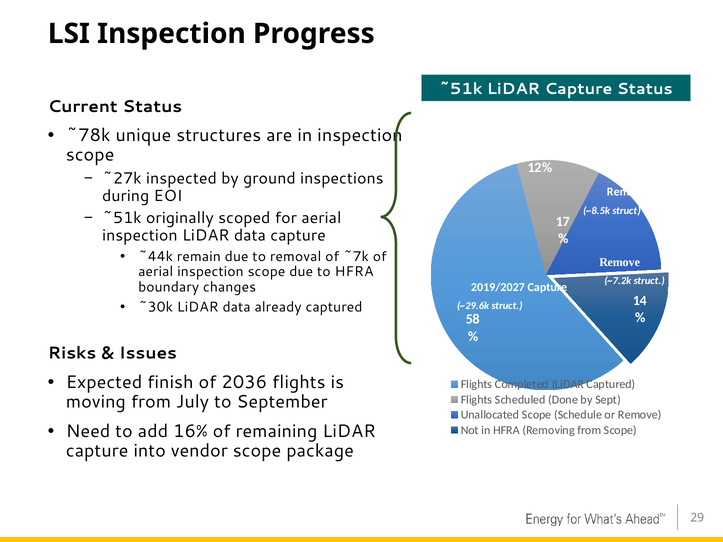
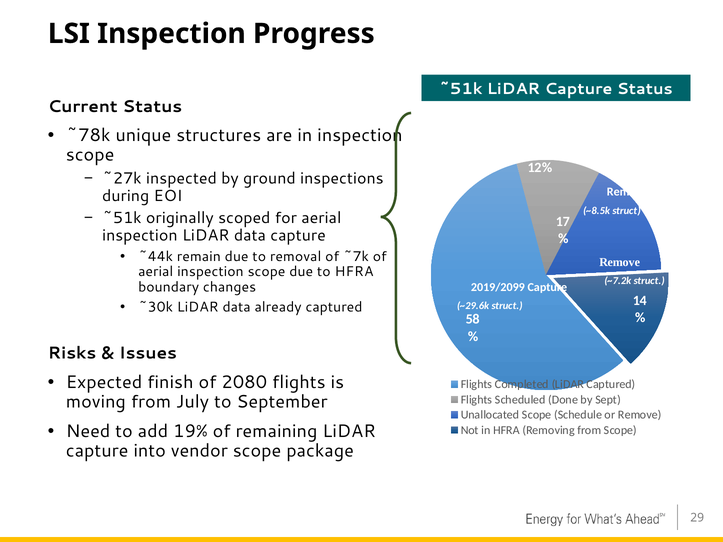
2019/2027: 2019/2027 -> 2019/2099 (498, 287)
2036: 2036 -> 2080 (244, 382)
16%: 16% -> 19% (190, 432)
